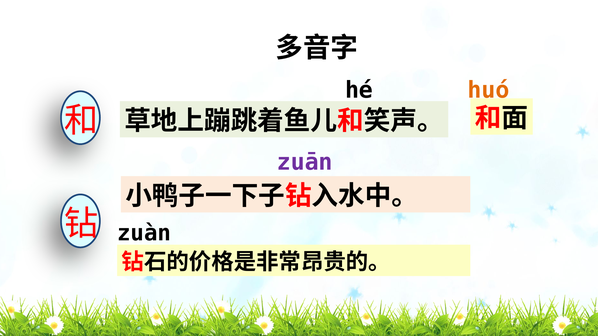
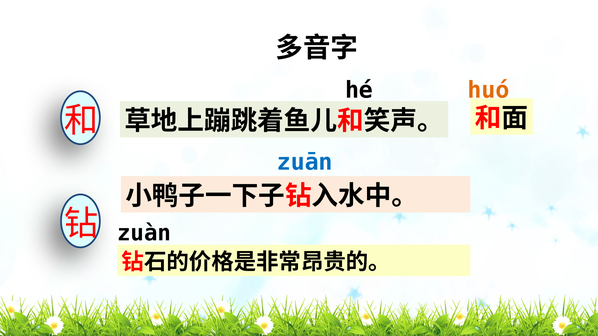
zuān colour: purple -> blue (305, 162)
